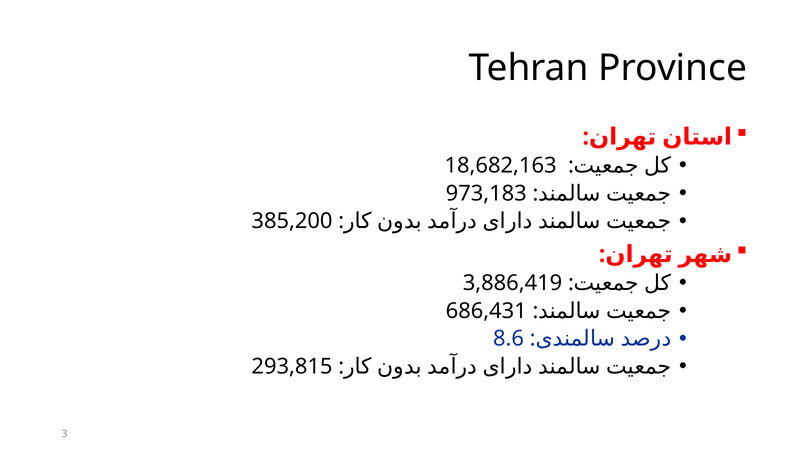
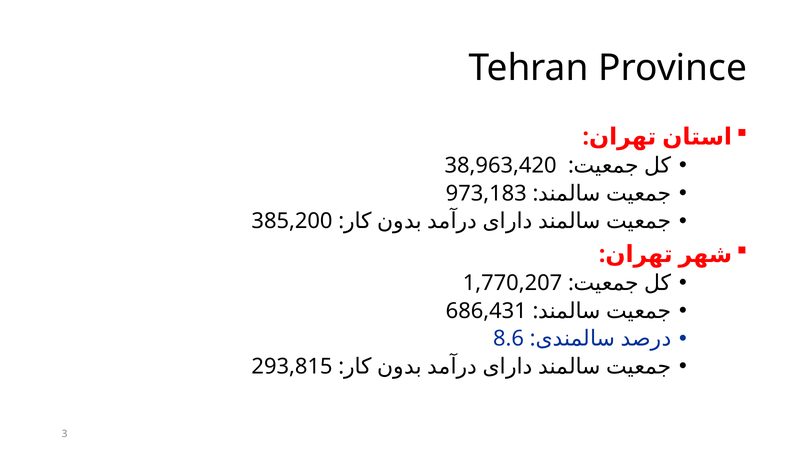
18,682,163: 18,682,163 -> 38,963,420 (501, 166)
3,886,419: 3,886,419 -> 1,770,207 (513, 283)
